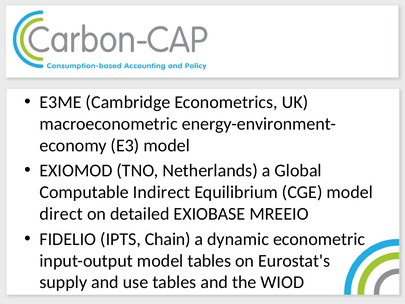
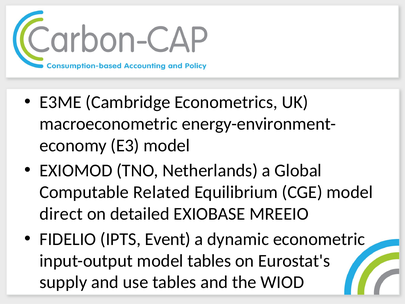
Indirect: Indirect -> Related (161, 192)
Chain: Chain -> Event (168, 239)
